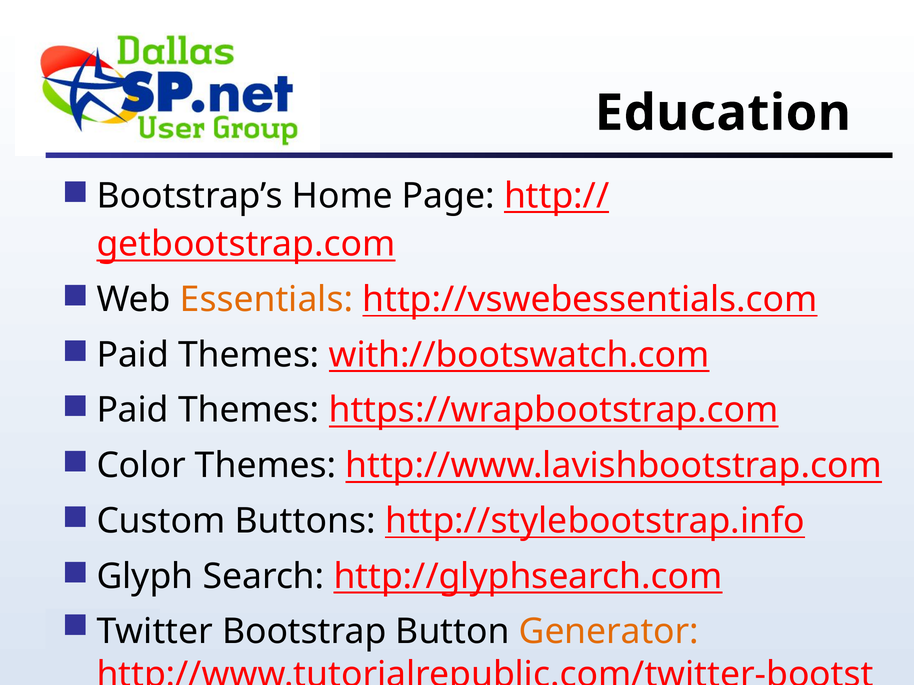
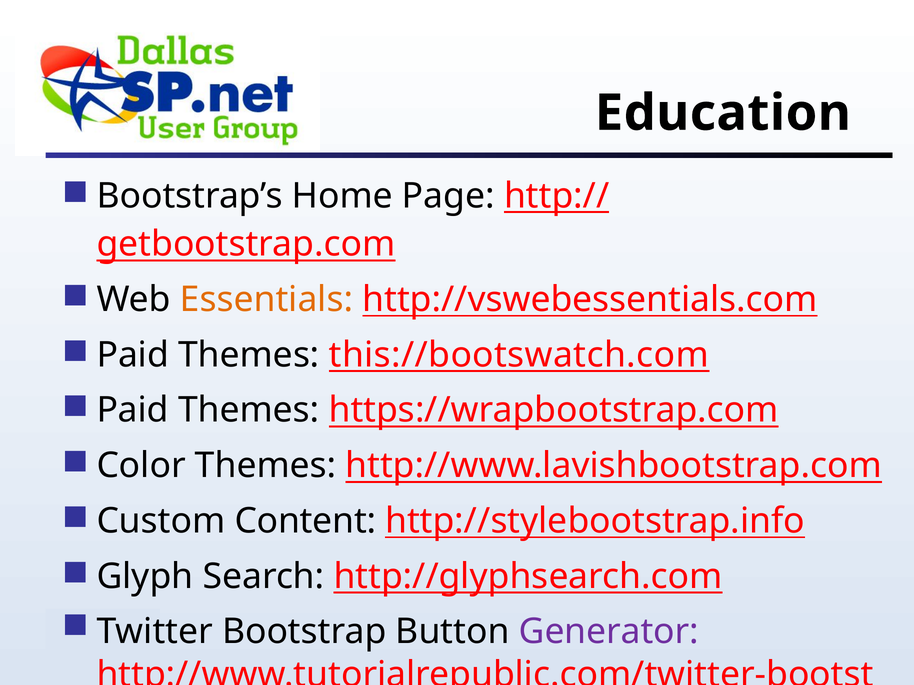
with://bootswatch.com: with://bootswatch.com -> this://bootswatch.com (519, 355)
Buttons: Buttons -> Content (305, 521)
Generator colour: orange -> purple (609, 632)
